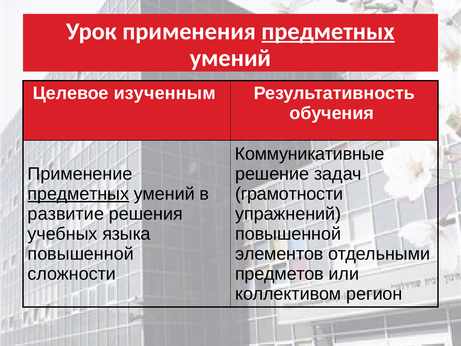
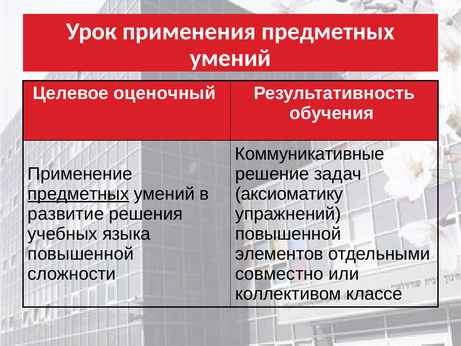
предметных underline: present -> none (328, 31)
изученным: изученным -> оценочный (165, 93)
грамотности: грамотности -> аксиоматику (289, 194)
предметов: предметов -> совместно (279, 274)
регион: регион -> классе (374, 294)
